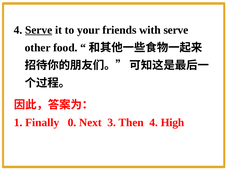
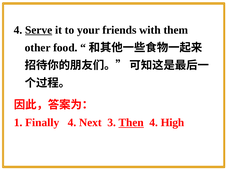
with serve: serve -> them (176, 30)
Finally 0: 0 -> 4 (72, 123)
Then underline: none -> present (131, 123)
